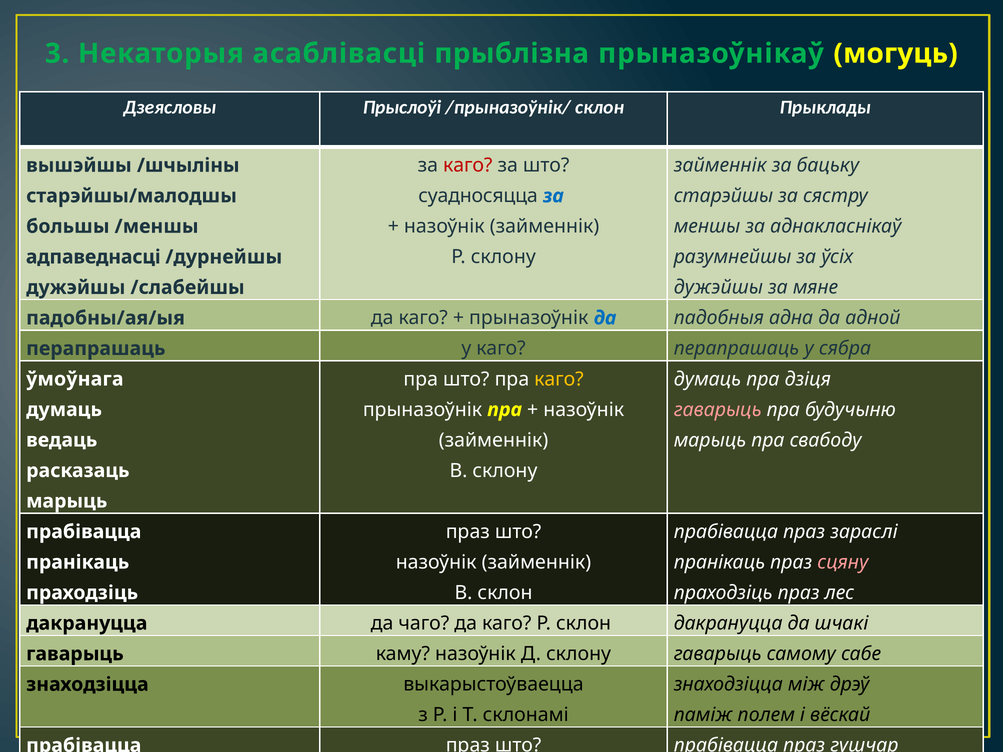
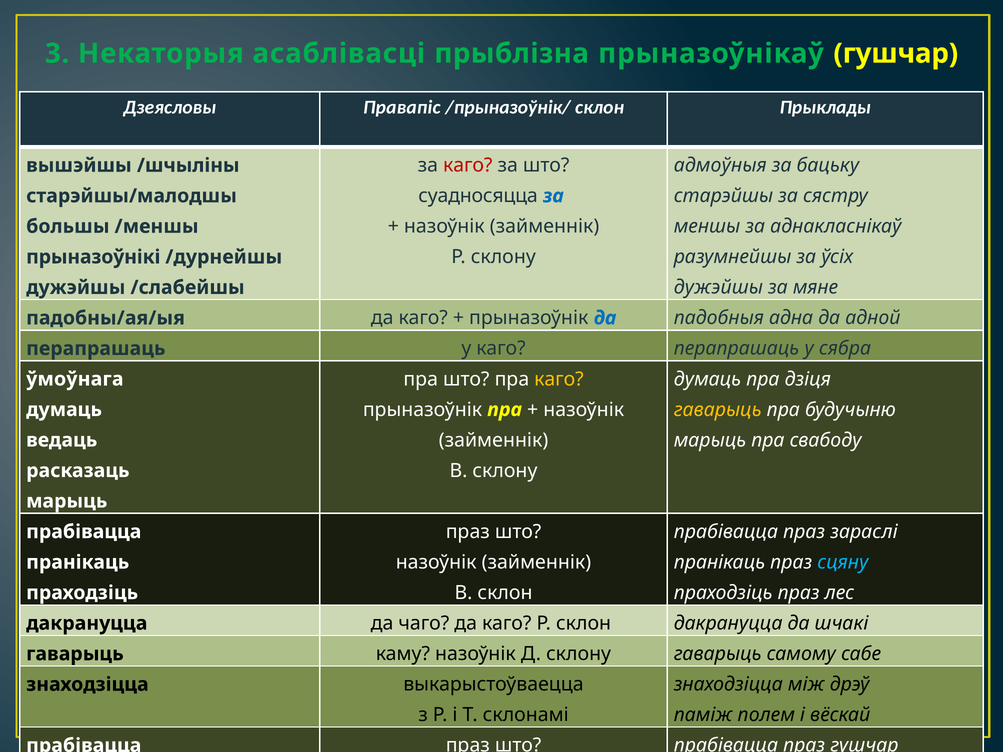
прыназоўнікаў могуць: могуць -> гушчар (896, 54)
Прыслоўі: Прыслоўі -> Правапіс (402, 107)
займеннік: займеннік -> адмоўныя (720, 165)
адпаведнасці: адпаведнасці -> прыназоўнікі (93, 257)
гаварыць colour: pink -> yellow (718, 410)
сцяну colour: pink -> light blue (843, 562)
